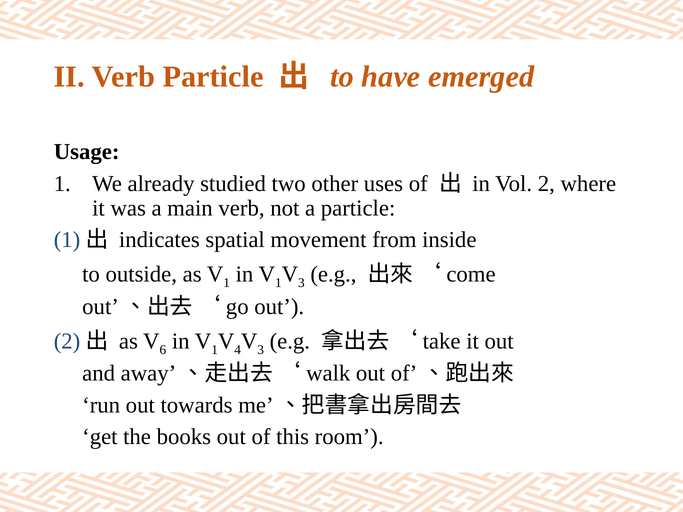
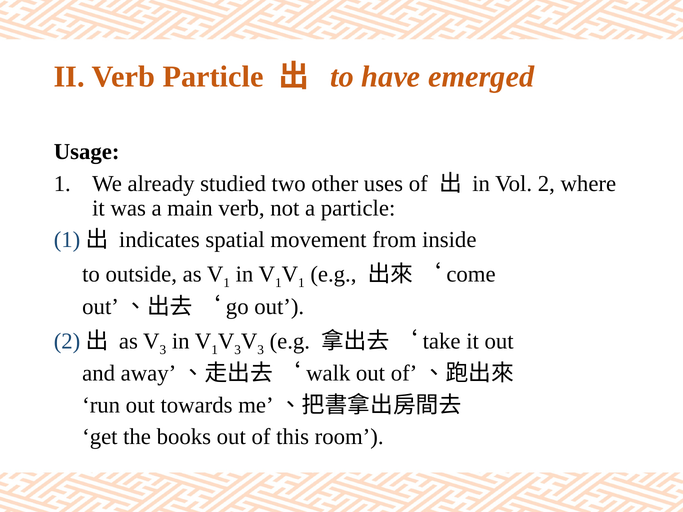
3: 3 -> 1 (301, 283)
6: 6 -> 3 (163, 350)
4: 4 -> 3 (238, 350)
